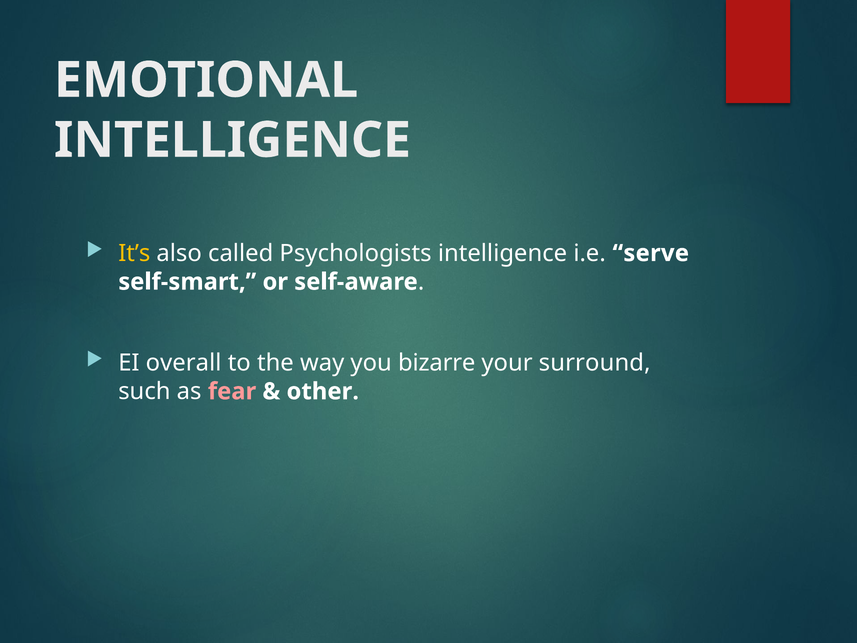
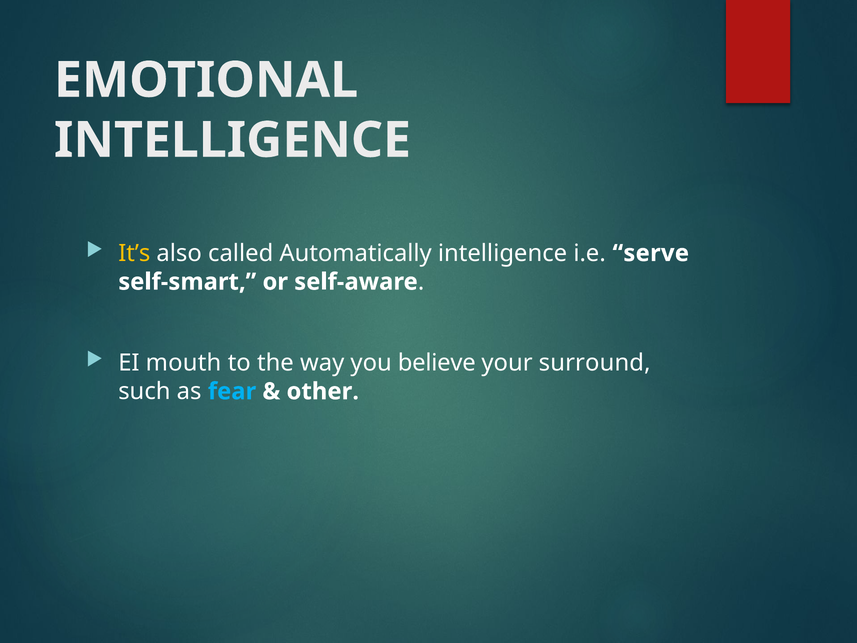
Psychologists: Psychologists -> Automatically (356, 253)
overall: overall -> mouth (184, 363)
bizarre: bizarre -> believe (437, 363)
fear colour: pink -> light blue (232, 391)
